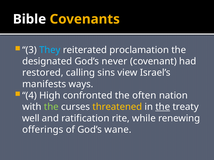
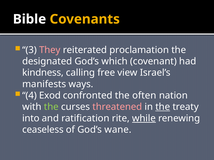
They colour: light blue -> pink (50, 50)
never: never -> which (115, 61)
restored: restored -> kindness (43, 73)
sins: sins -> free (106, 73)
High: High -> Exod (50, 96)
threatened colour: yellow -> pink (117, 107)
well: well -> into (31, 119)
while underline: none -> present (144, 119)
offerings: offerings -> ceaseless (43, 130)
